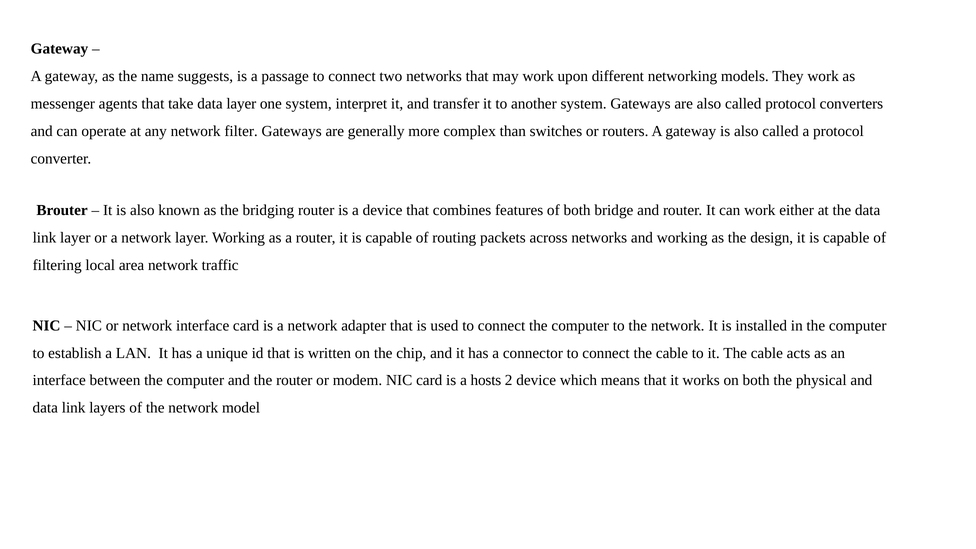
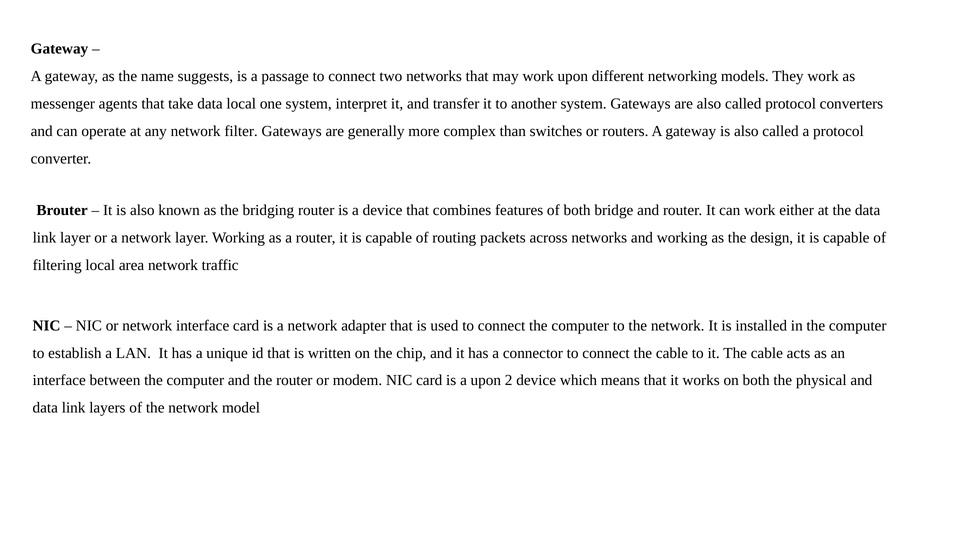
data layer: layer -> local (241, 104)
a hosts: hosts -> upon (486, 380)
